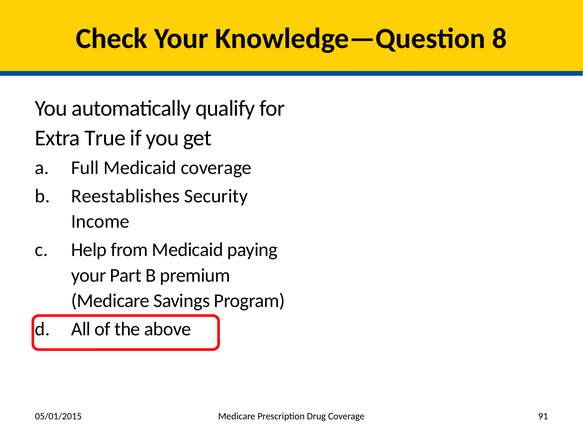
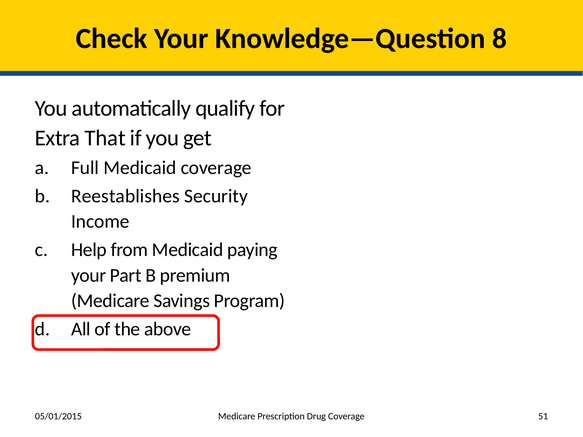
True: True -> That (105, 138)
91: 91 -> 51 (543, 416)
